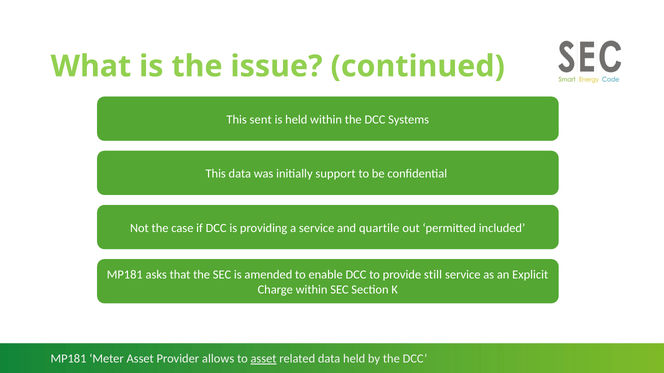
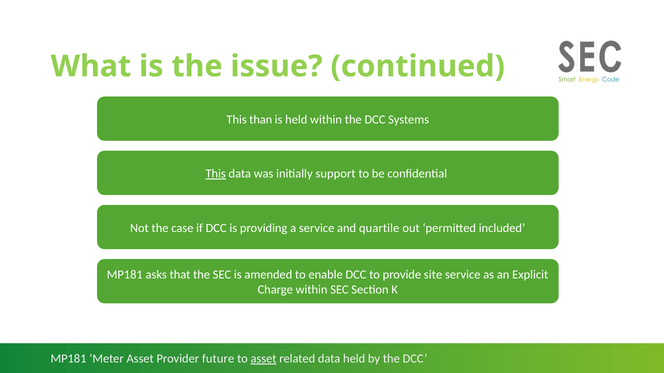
sent: sent -> than (261, 120)
This underline: none -> present (216, 174)
still: still -> site (433, 275)
allows: allows -> future (218, 359)
